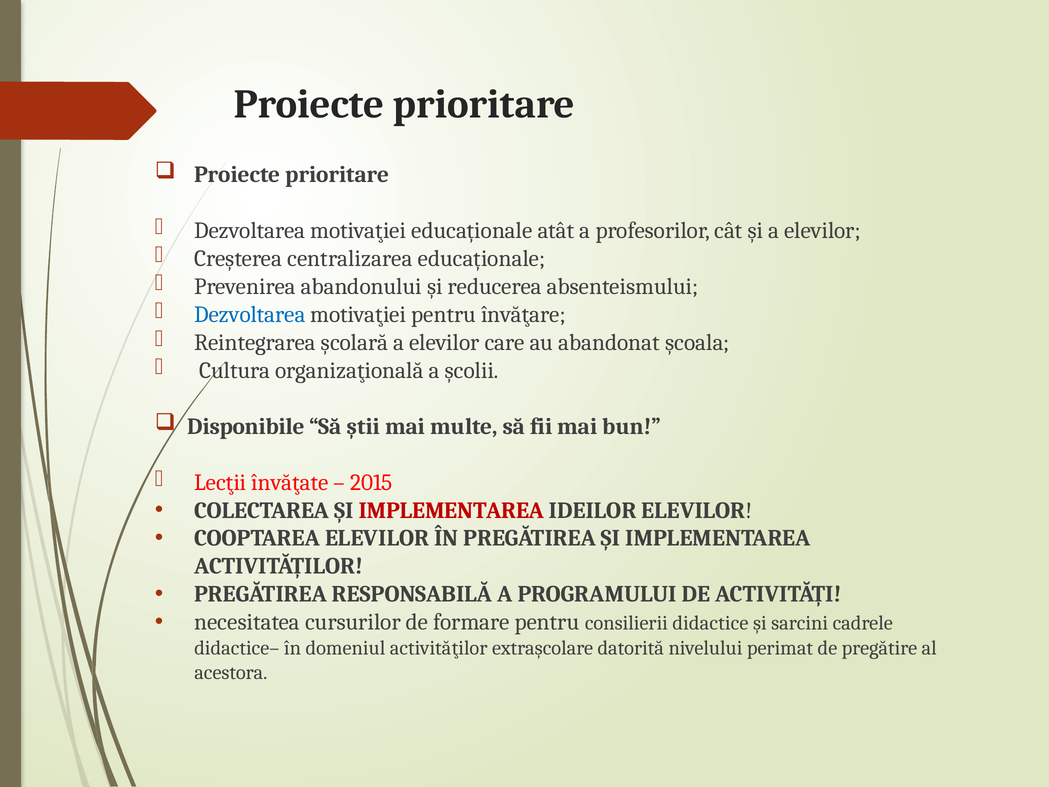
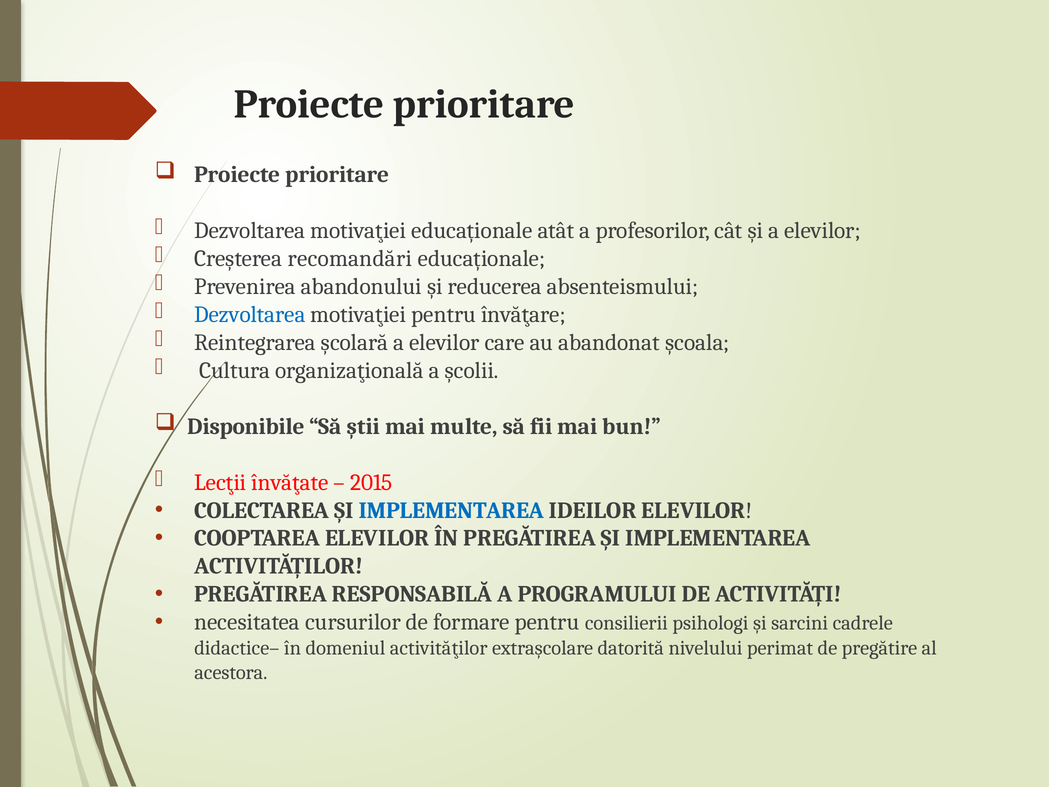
centralizarea: centralizarea -> recomandări (350, 259)
IMPLEMENTAREA colour: red -> blue (451, 510)
didactice: didactice -> psihologi (710, 623)
